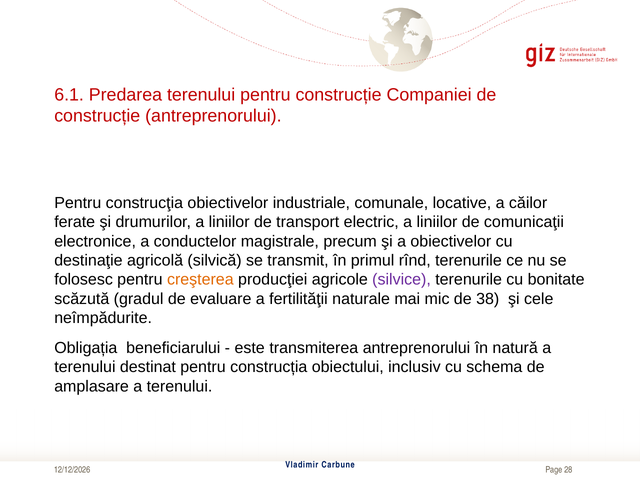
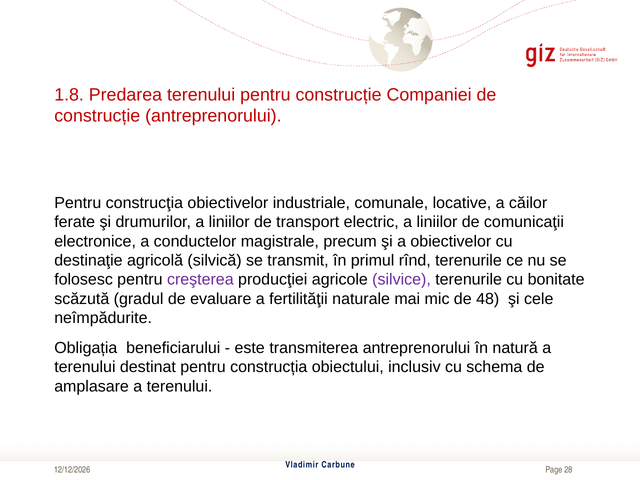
6.1: 6.1 -> 1.8 (69, 95)
creşterea colour: orange -> purple (200, 280)
38: 38 -> 48 (488, 299)
